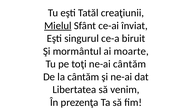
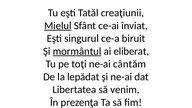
mormântul underline: none -> present (77, 51)
moarte: moarte -> eliberat (131, 51)
la cântăm: cântăm -> lepădat (83, 77)
